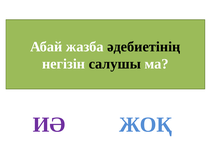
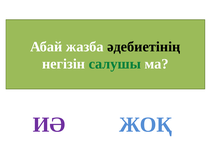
салушы colour: black -> green (115, 64)
